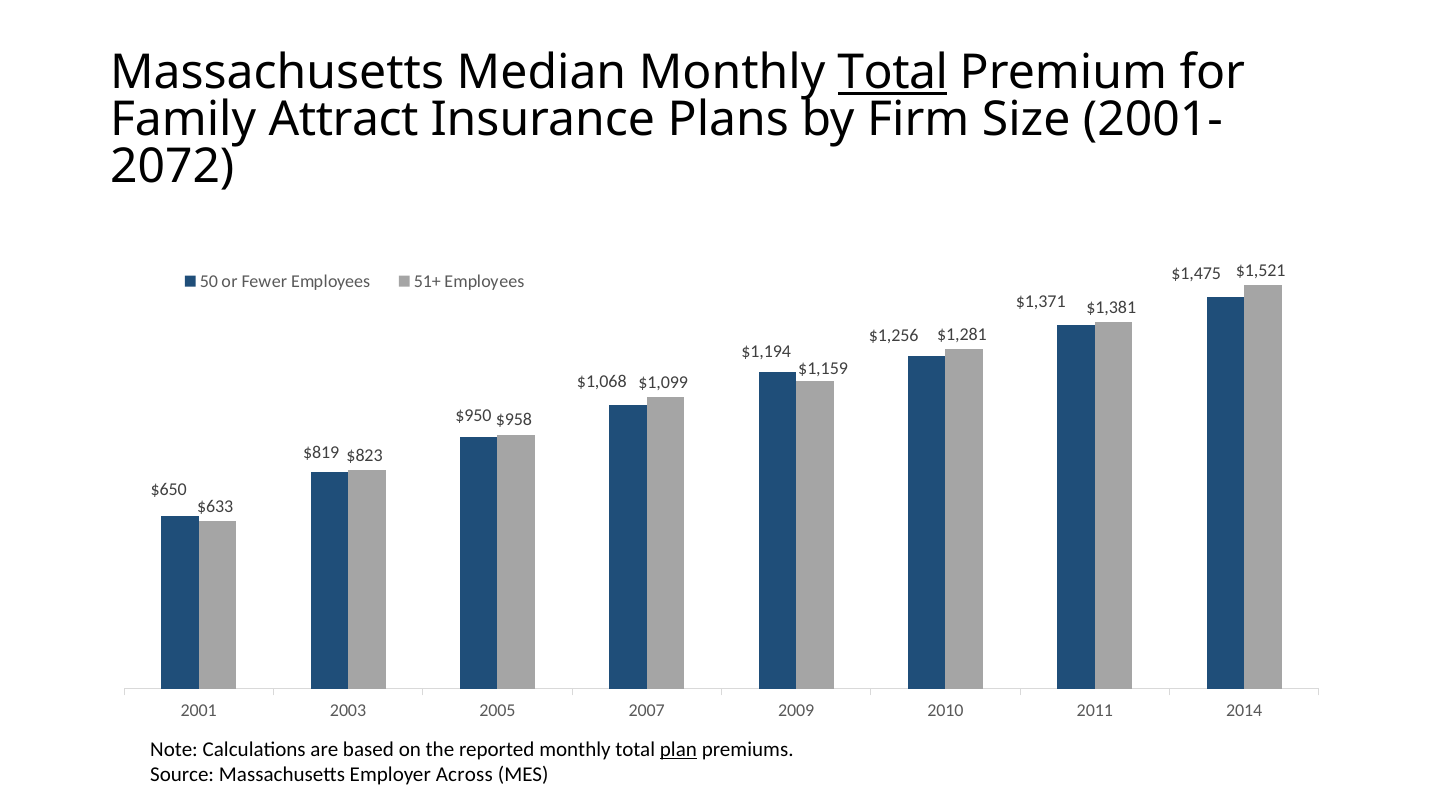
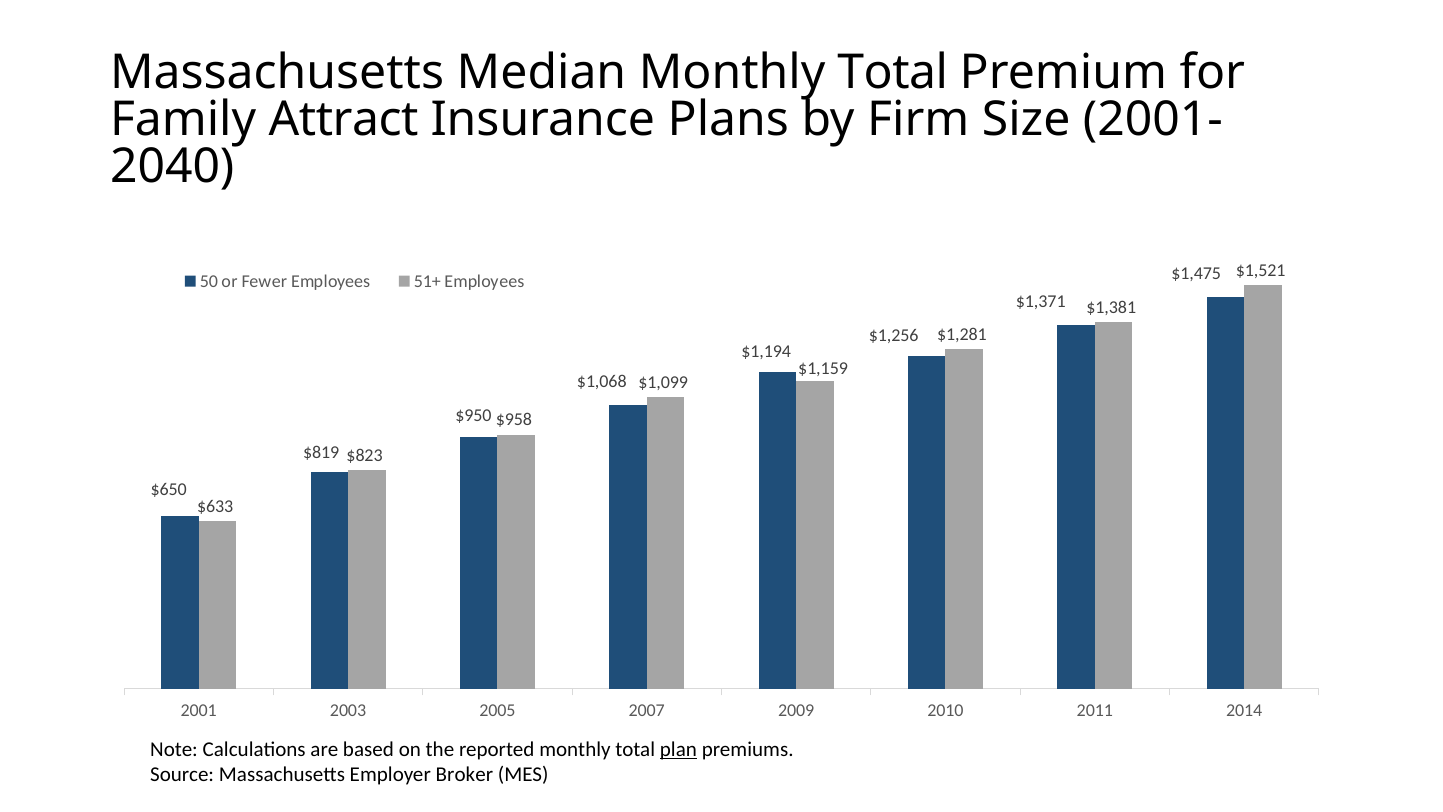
Total underline: present -> none (893, 73)
2072: 2072 -> 2040 (172, 167)
Across: Across -> Broker (464, 774)
